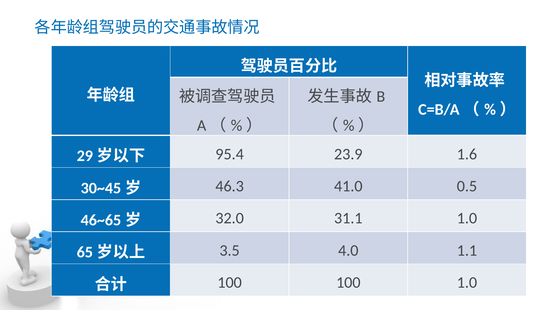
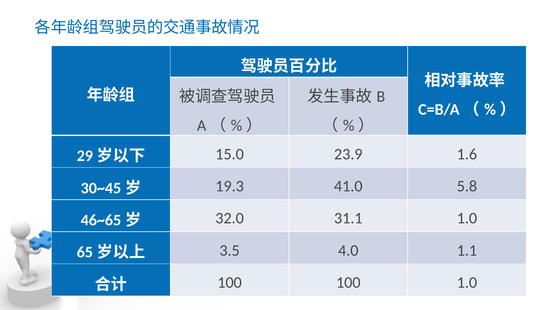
95.4: 95.4 -> 15.0 (230, 154)
46.3: 46.3 -> 19.3 (230, 186)
0.5: 0.5 -> 5.8 (467, 186)
